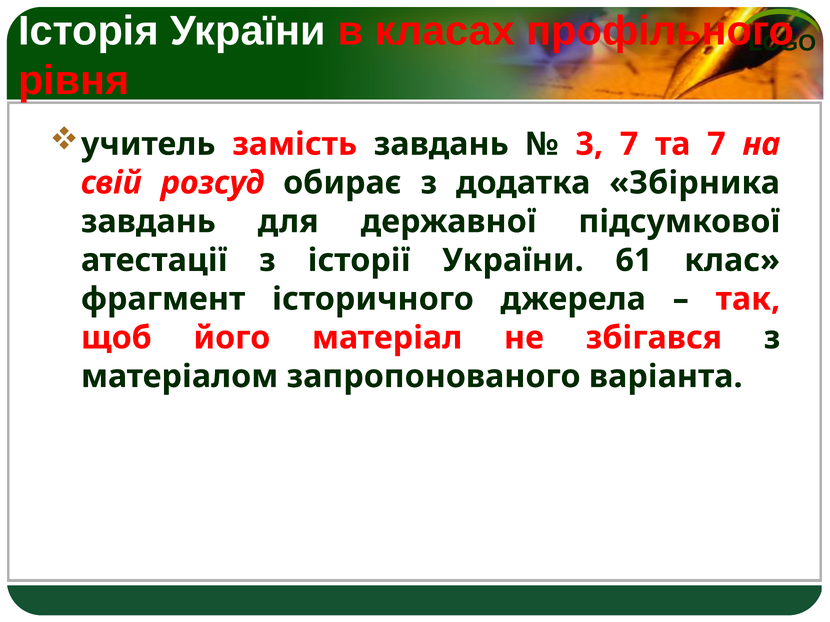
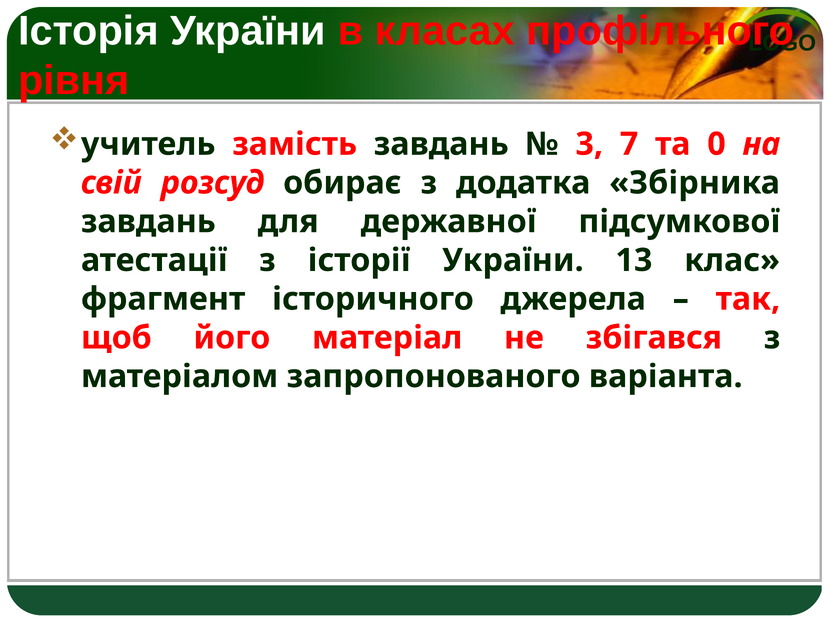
та 7: 7 -> 0 (716, 144)
61: 61 -> 13 (634, 261)
